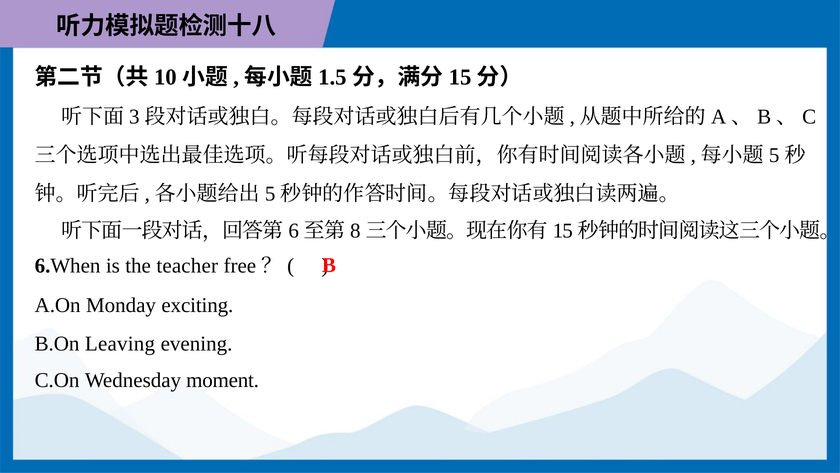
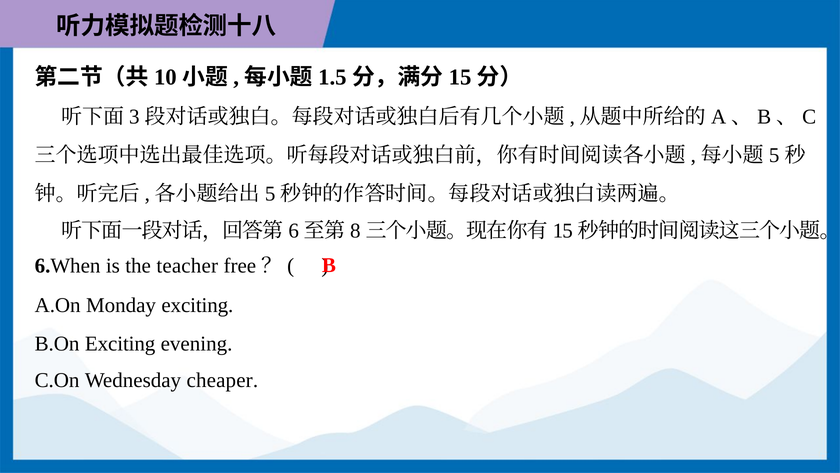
B.On Leaving: Leaving -> Exciting (120, 343)
moment: moment -> cheaper (222, 380)
